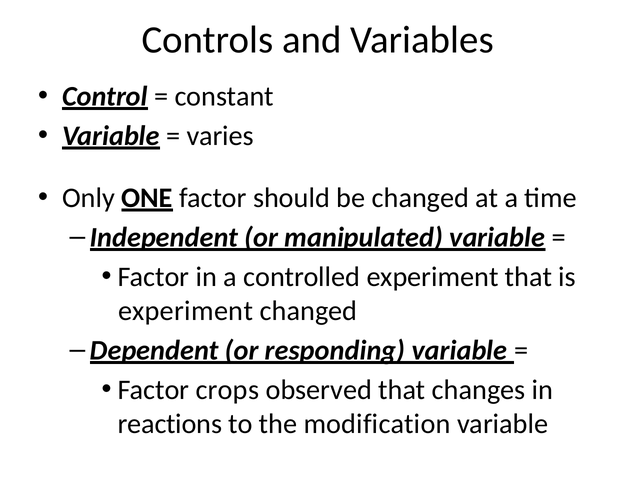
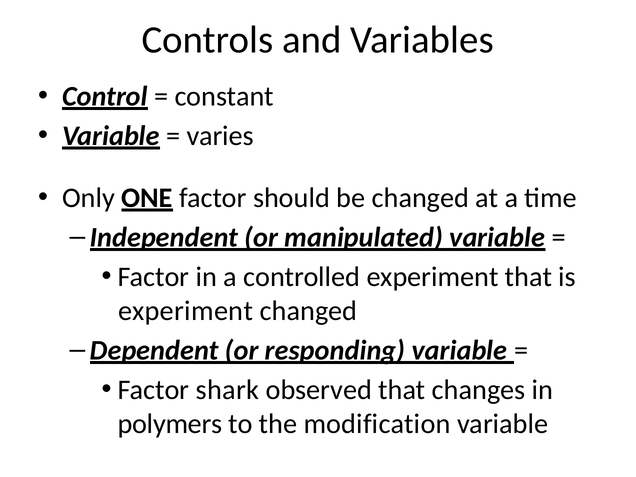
crops: crops -> shark (227, 390)
reactions: reactions -> polymers (170, 424)
